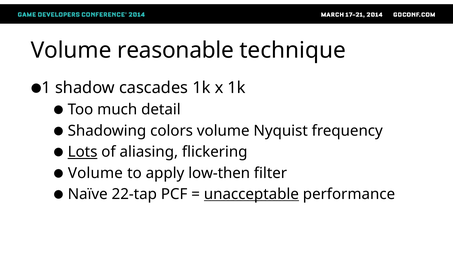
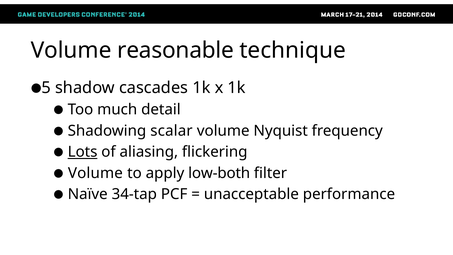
1: 1 -> 5 (46, 88)
colors: colors -> scalar (171, 131)
low-then: low-then -> low-both (219, 173)
22-tap: 22-tap -> 34-tap (134, 194)
unacceptable underline: present -> none (251, 194)
